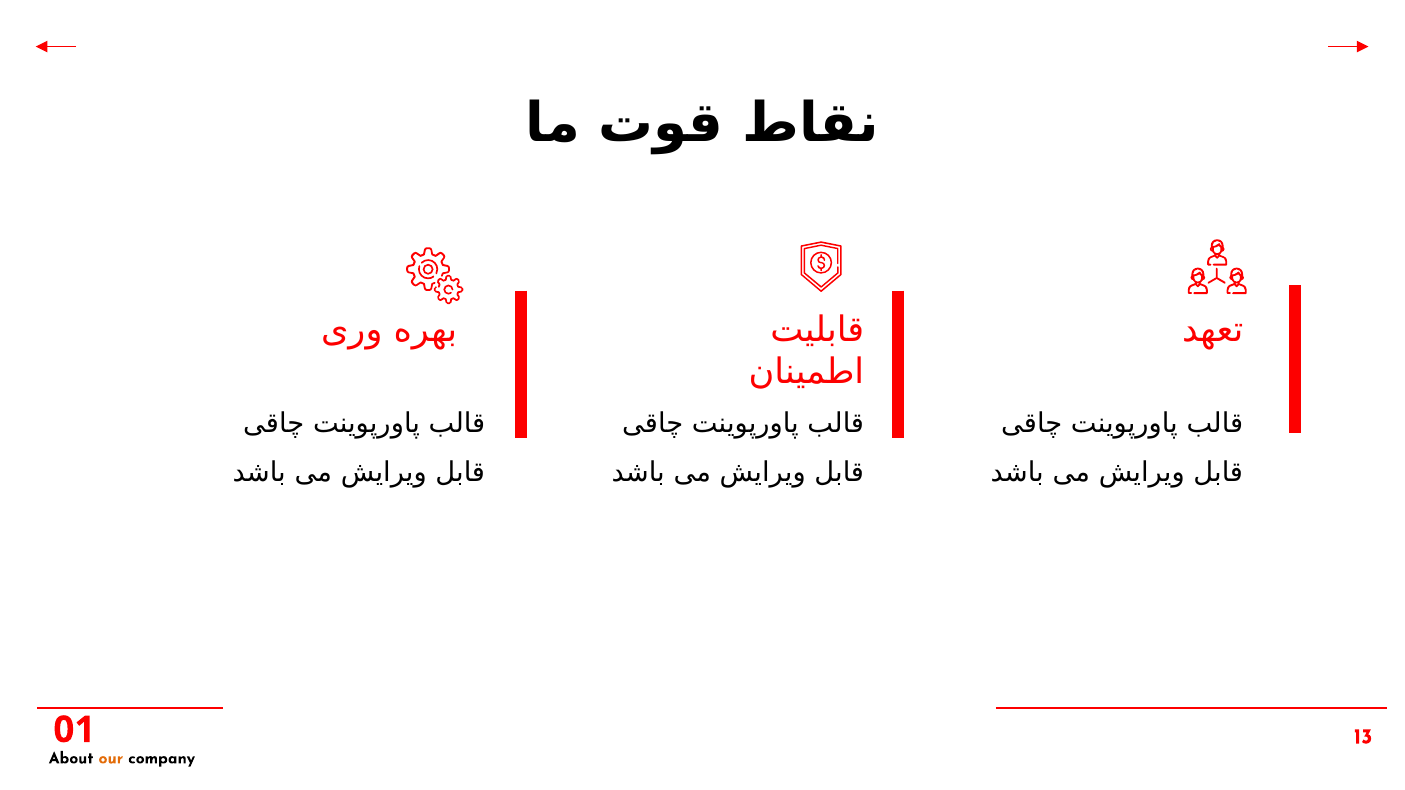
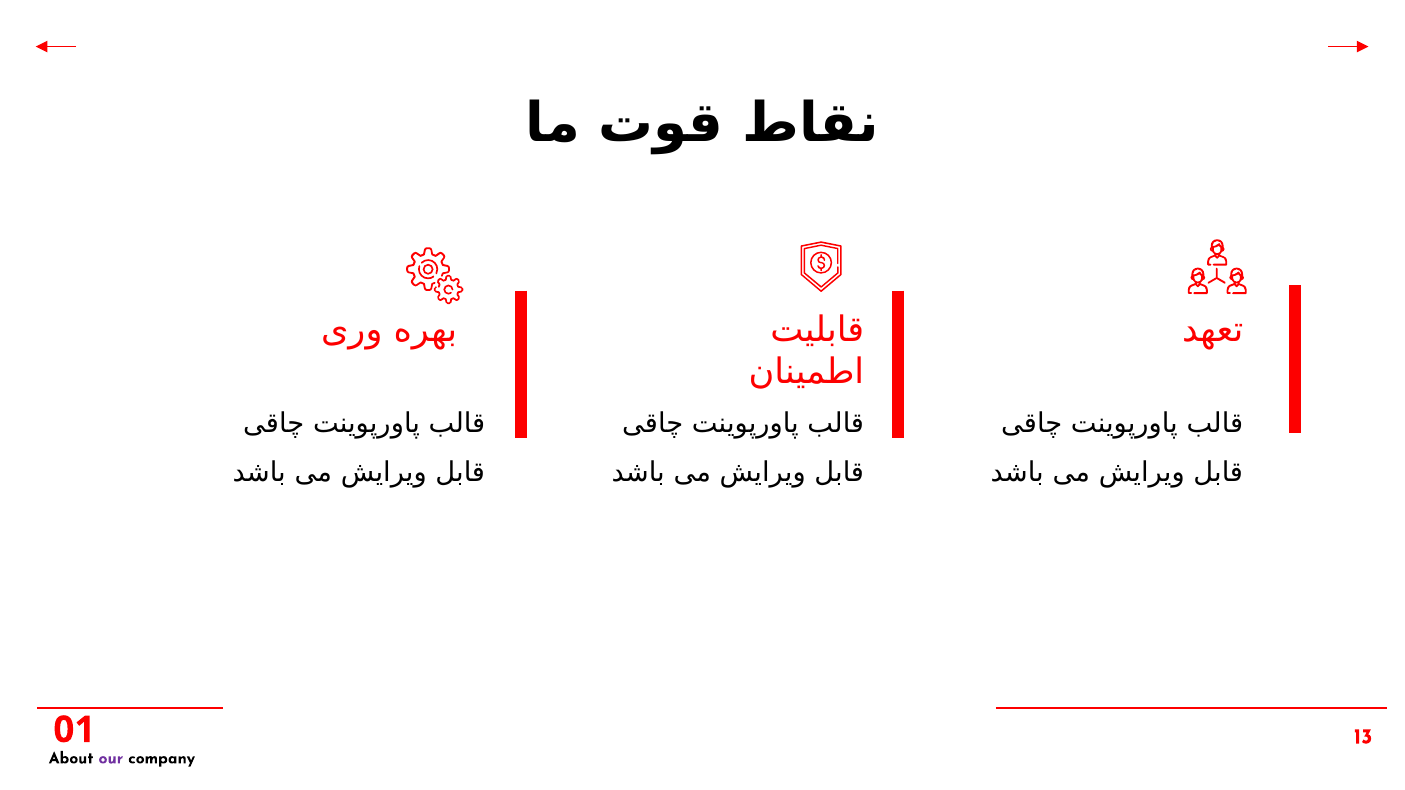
our colour: orange -> purple (111, 758)
